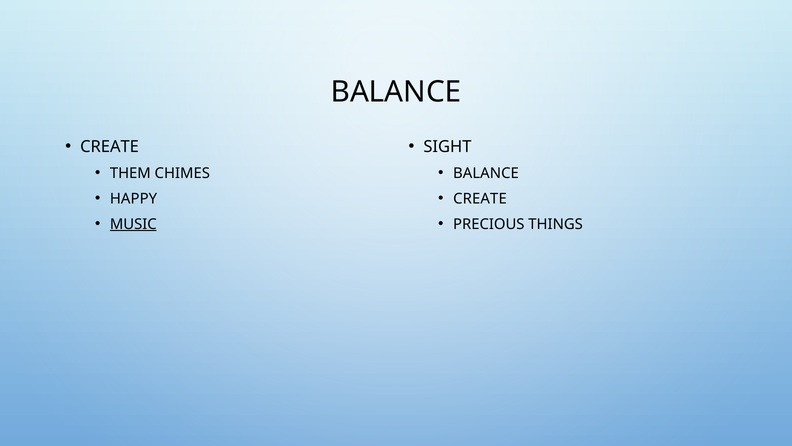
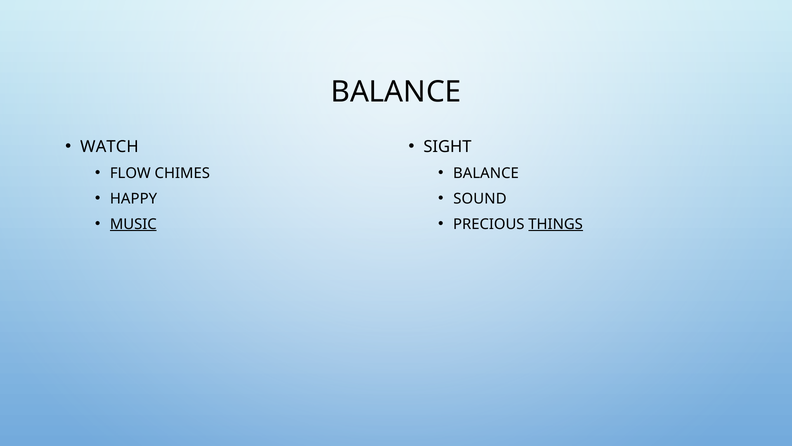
CREATE: CREATE -> WATCH (109, 147)
THEM: THEM -> FLOW (130, 173)
CREATE: CREATE -> SOUND (480, 199)
THINGS underline: none -> present (556, 224)
